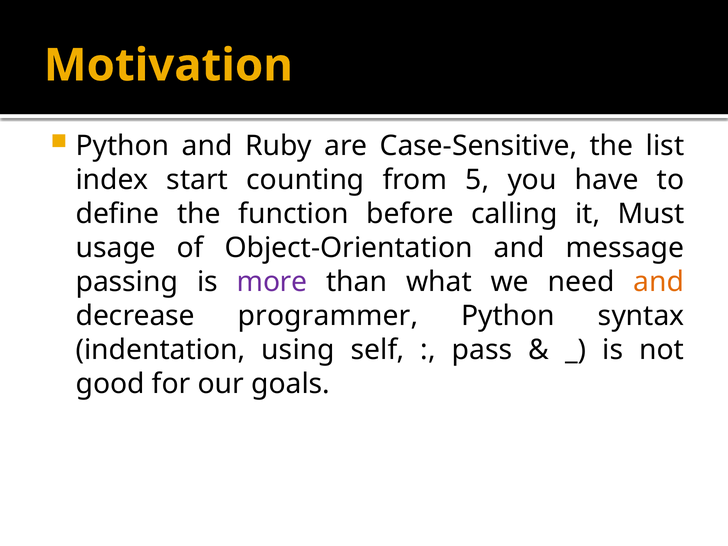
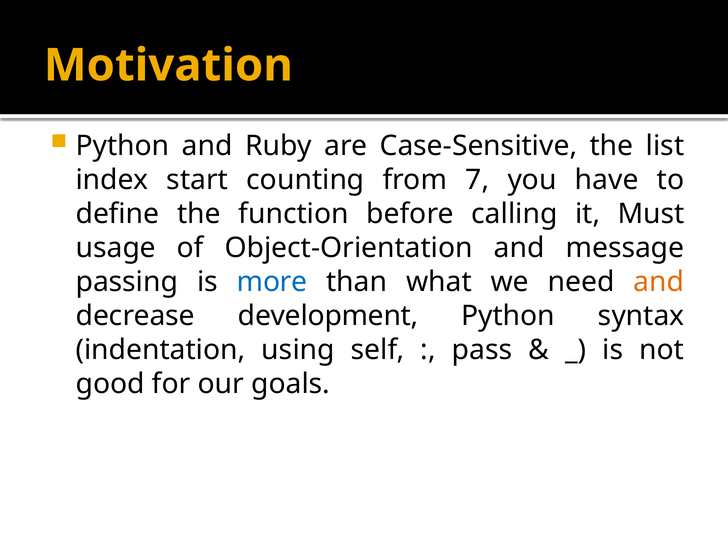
5: 5 -> 7 (477, 180)
more colour: purple -> blue (272, 282)
programmer: programmer -> development (328, 316)
